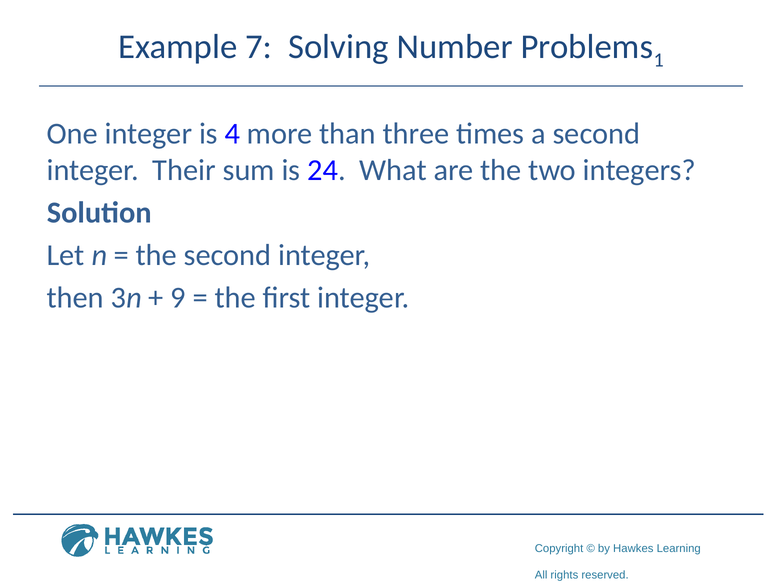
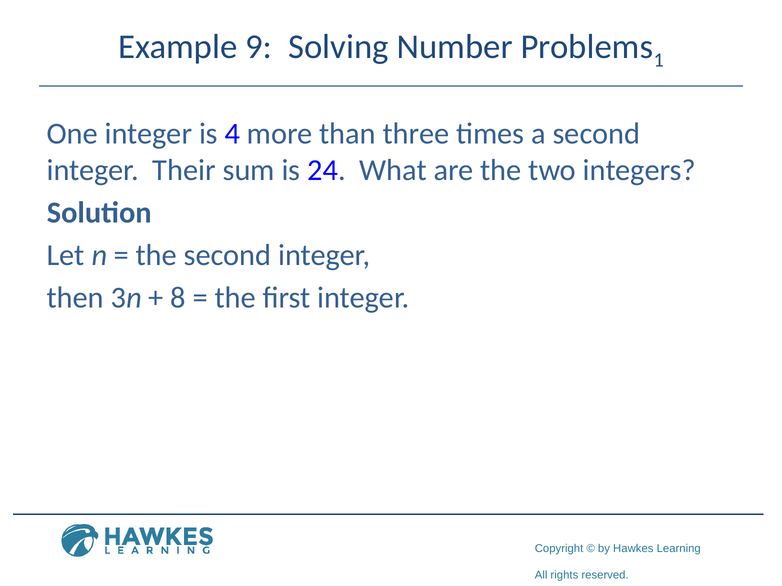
7: 7 -> 9 (259, 47)
9: 9 -> 8 (178, 298)
